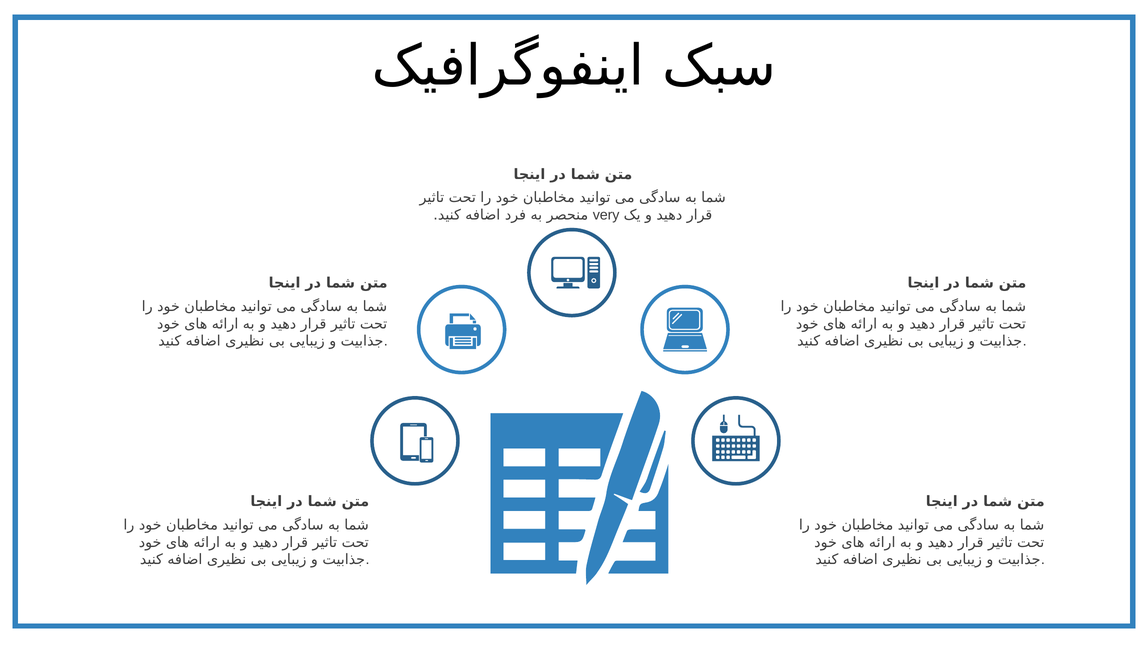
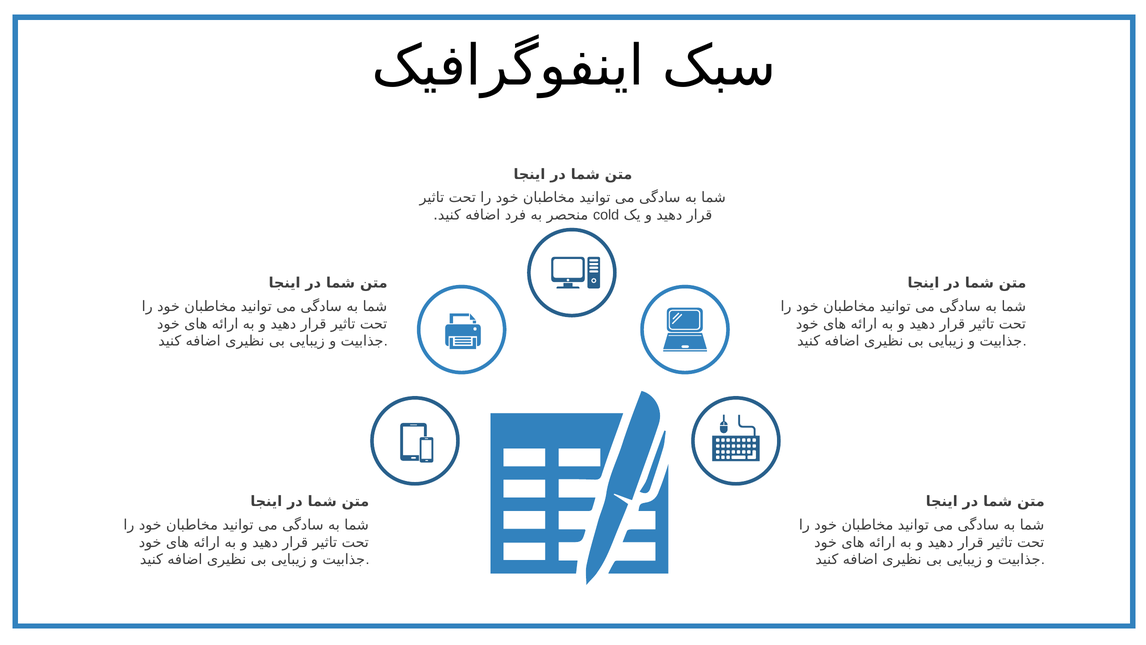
very: very -> cold (606, 215)
